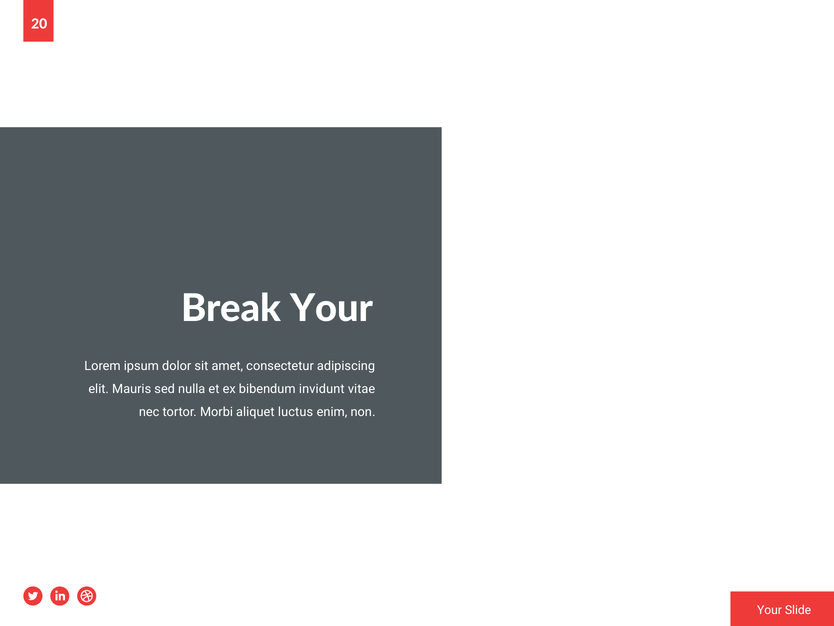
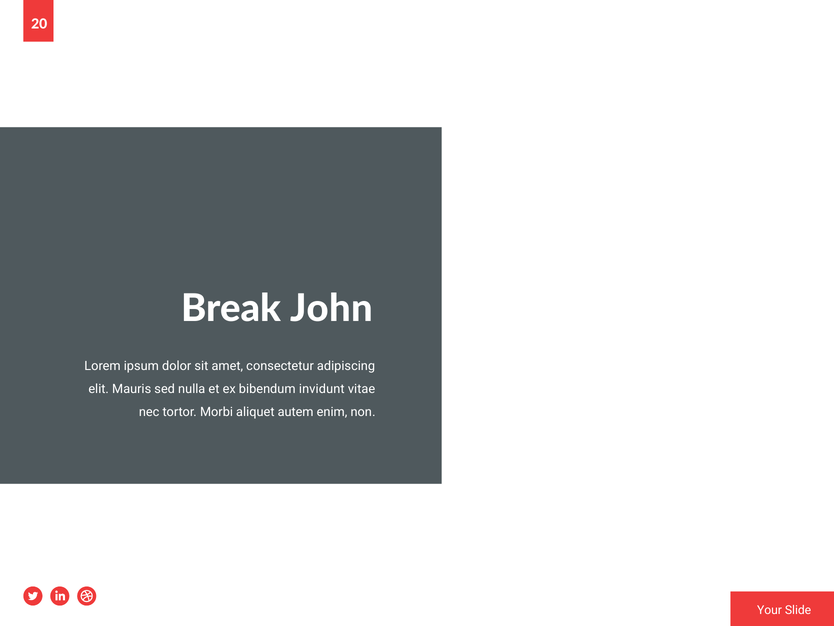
Break Your: Your -> John (331, 308)
luctus: luctus -> autem (296, 412)
